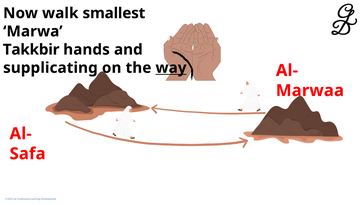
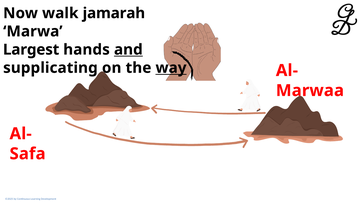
smallest: smallest -> jamarah (114, 13)
Takkbir: Takkbir -> Largest (31, 50)
and underline: none -> present (128, 50)
